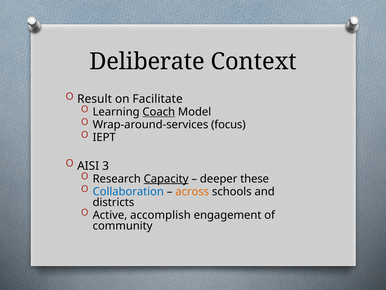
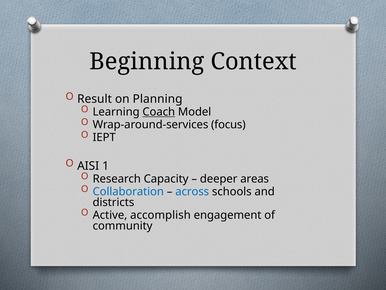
Deliberate: Deliberate -> Beginning (147, 62)
Facilitate: Facilitate -> Planning (158, 99)
3: 3 -> 1 (106, 166)
Capacity underline: present -> none (166, 179)
these: these -> areas (255, 179)
across colour: orange -> blue (192, 191)
